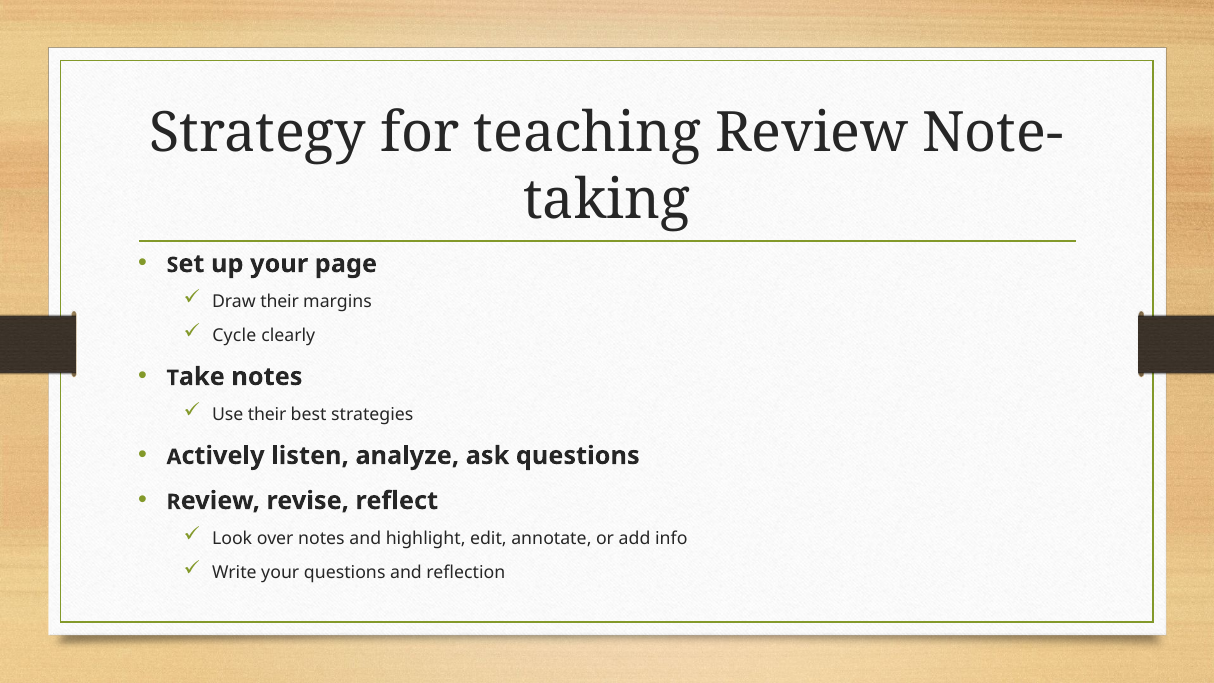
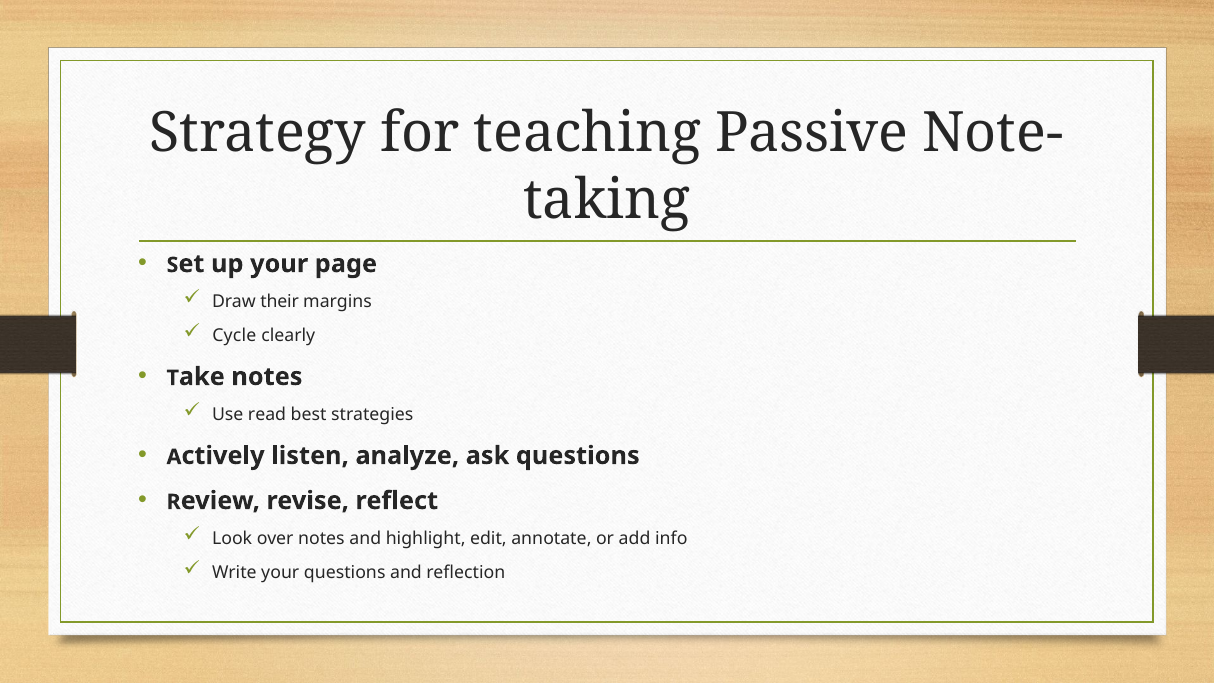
teaching Review: Review -> Passive (812, 133)
Use their: their -> read (267, 415)
